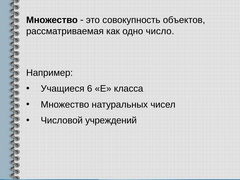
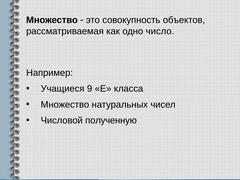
6: 6 -> 9 (90, 89)
учреждений: учреждений -> полученную (111, 120)
